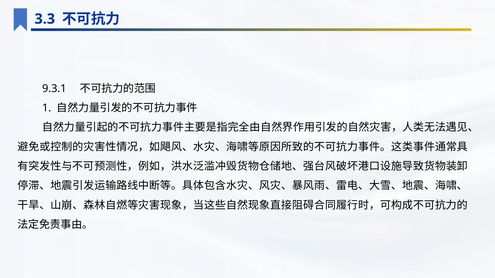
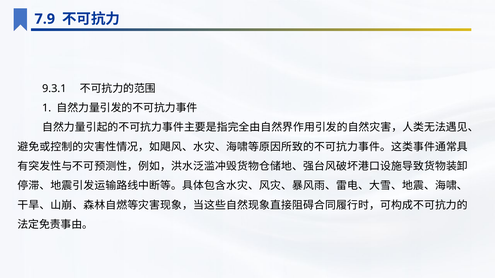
3.3: 3.3 -> 7.9 (45, 19)
